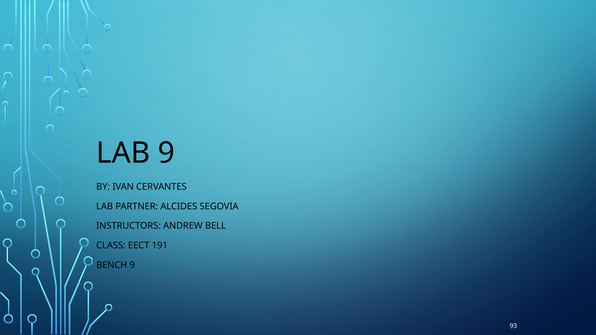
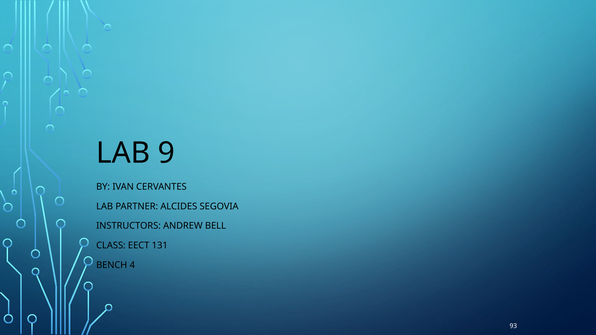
191: 191 -> 131 (160, 246)
BENCH 9: 9 -> 4 (132, 265)
